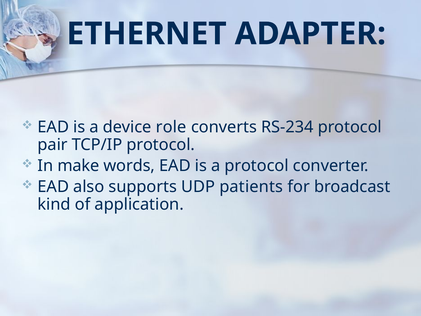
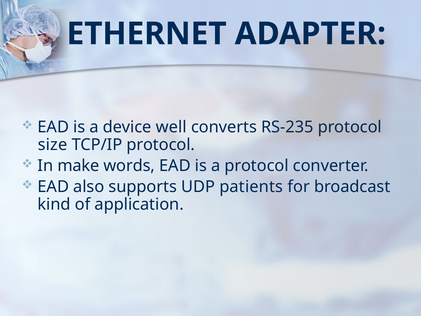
role: role -> well (171, 127)
RS-234: RS-234 -> RS-235 (287, 127)
pair: pair -> size (53, 145)
